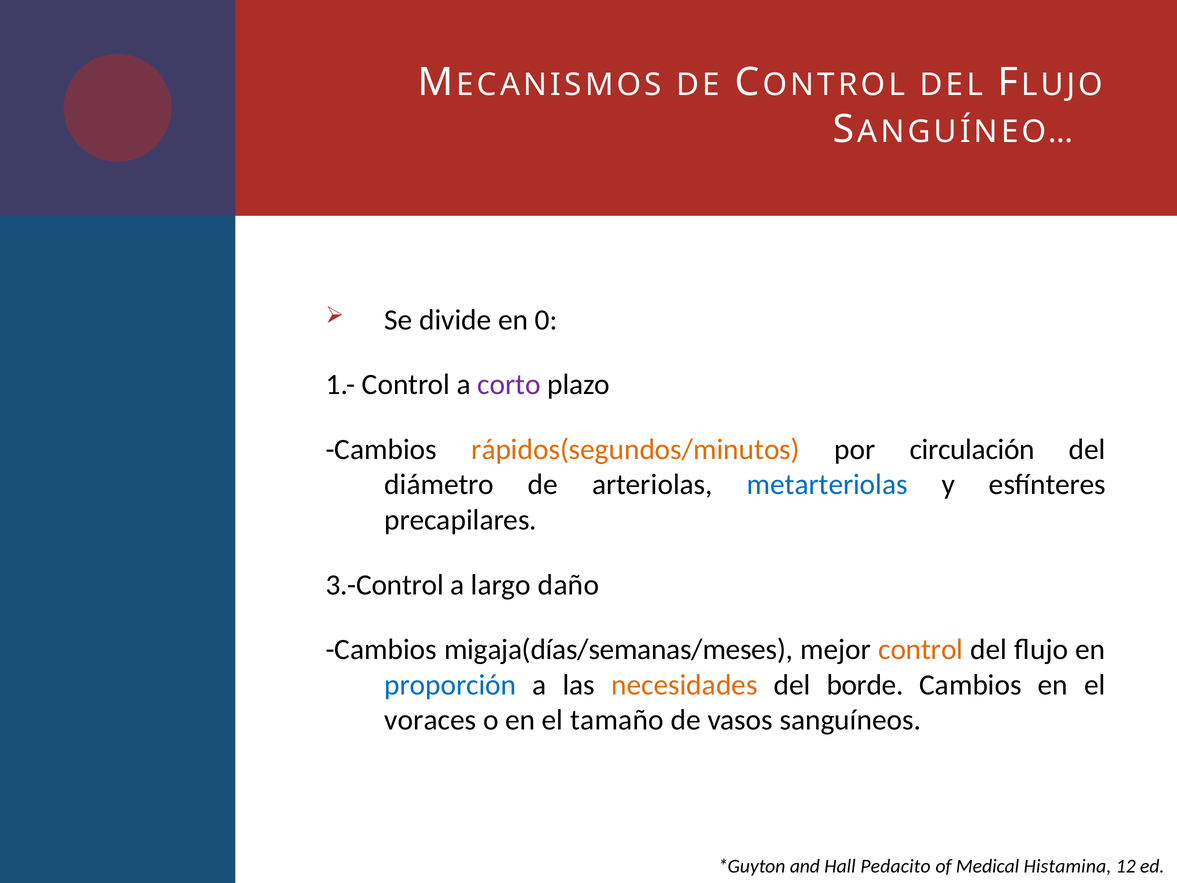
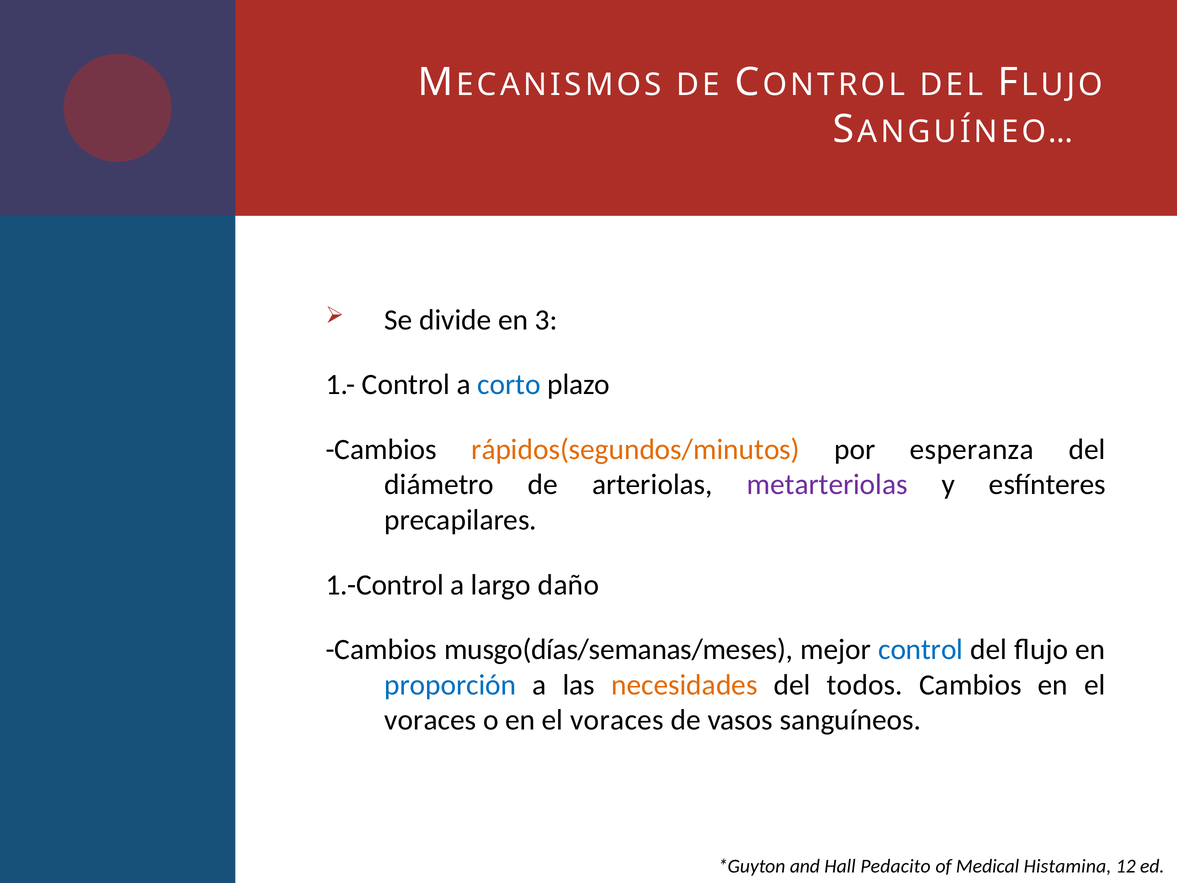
0: 0 -> 3 (546, 320)
corto colour: purple -> blue (509, 385)
circulación: circulación -> esperanza (972, 449)
metarteriolas colour: blue -> purple (827, 485)
3.-Control: 3.-Control -> 1.-Control (385, 585)
migaja(días/semanas/meses: migaja(días/semanas/meses -> musgo(días/semanas/meses (619, 649)
control colour: orange -> blue (921, 649)
borde: borde -> todos (865, 685)
o en el tamaño: tamaño -> voraces (617, 720)
